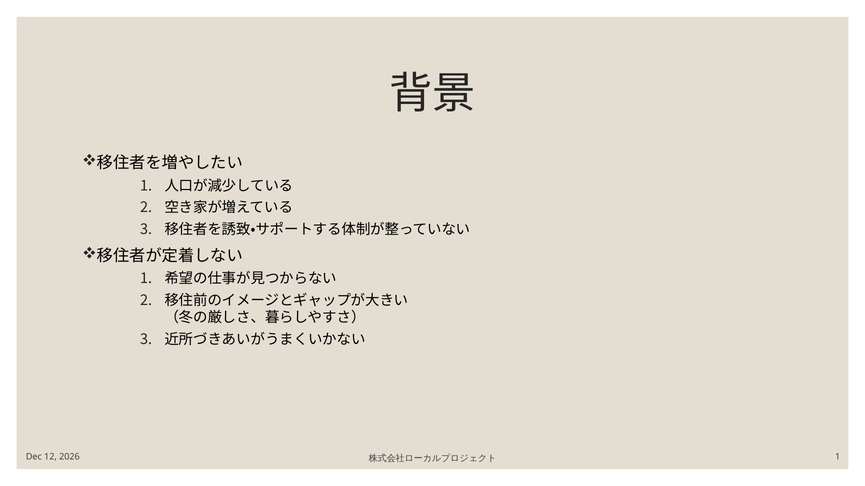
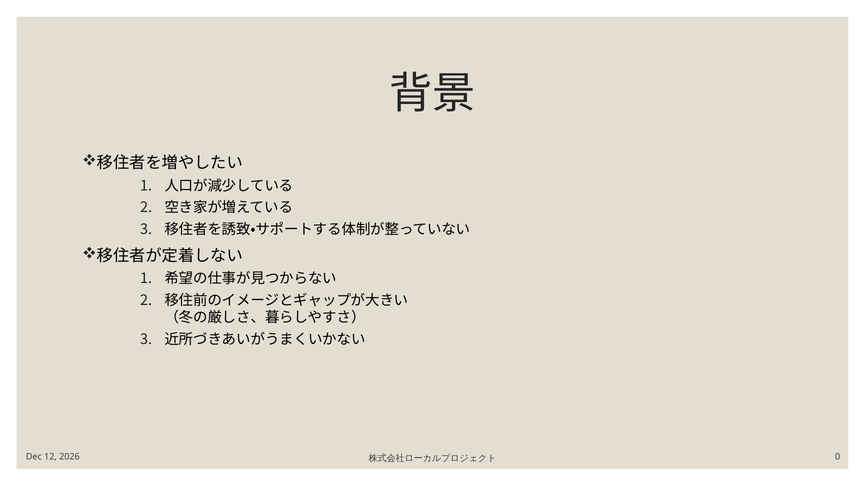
1: 1 -> 0 (838, 458)
